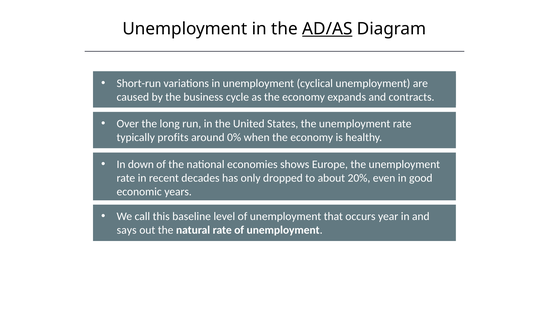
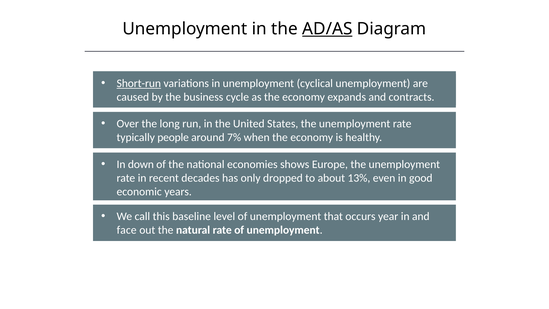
Short-run underline: none -> present (139, 83)
profits: profits -> people (173, 137)
0%: 0% -> 7% (234, 137)
20%: 20% -> 13% (359, 178)
says: says -> face (127, 230)
